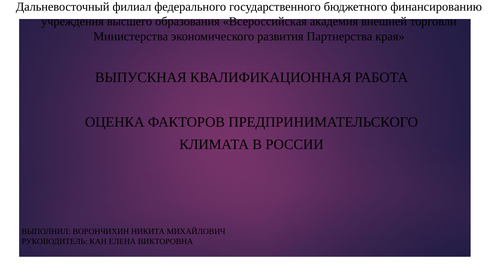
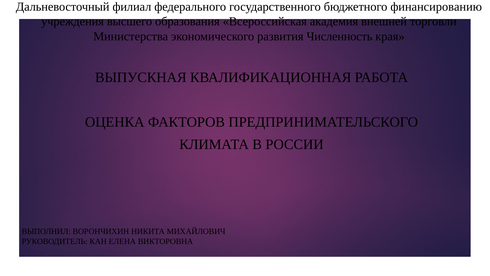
Партнерства: Партнерства -> Численность (340, 36)
